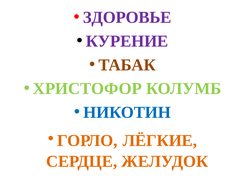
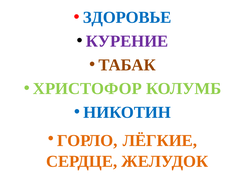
ЗДОРОВЬЕ colour: purple -> blue (127, 17)
